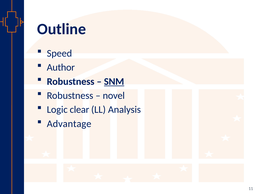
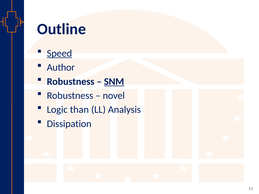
Speed underline: none -> present (59, 53)
clear: clear -> than (79, 110)
Advantage: Advantage -> Dissipation (69, 124)
